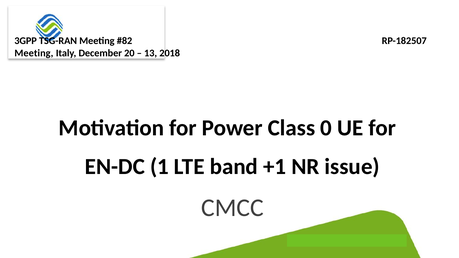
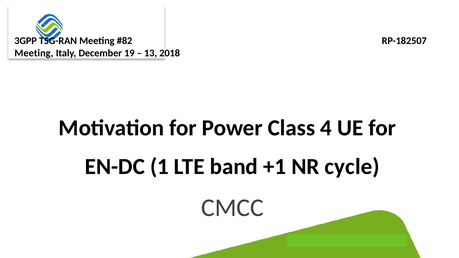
20: 20 -> 19 (129, 53)
0: 0 -> 4 (326, 128)
issue: issue -> cycle (352, 167)
